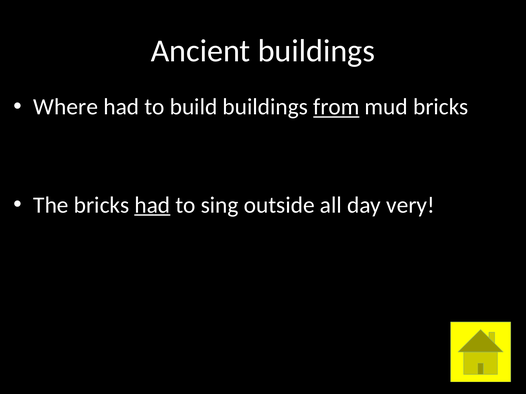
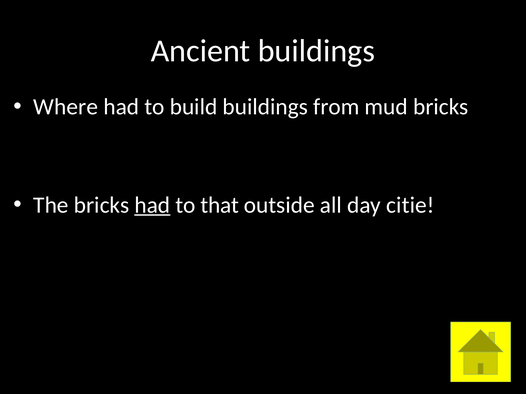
from underline: present -> none (336, 107)
sing: sing -> that (220, 205)
very: very -> citie (410, 205)
